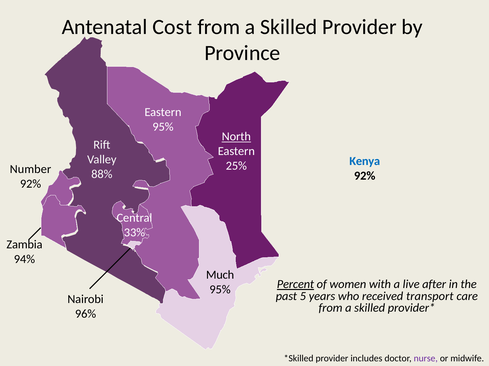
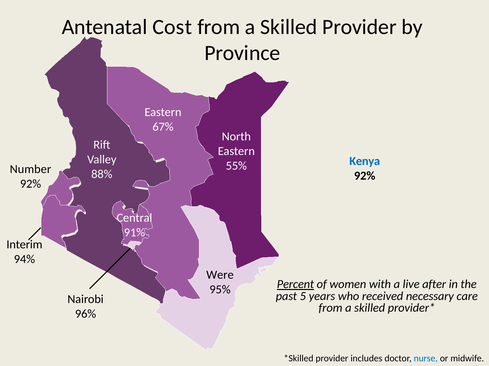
95%: 95% -> 67% (163, 127)
North underline: present -> none (236, 137)
25%: 25% -> 55% (236, 166)
33%: 33% -> 91% (134, 233)
Zambia: Zambia -> Interim (24, 245)
Much: Much -> Were (220, 275)
transport: transport -> necessary (430, 297)
nurse colour: purple -> blue (426, 359)
